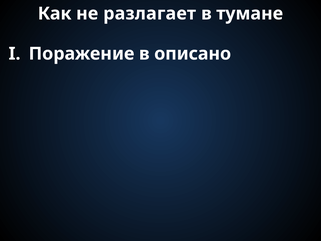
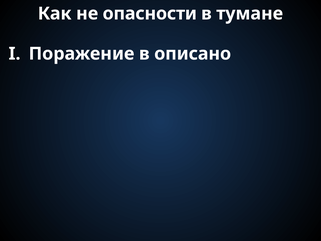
разлагает: разлагает -> опасности (150, 14)
